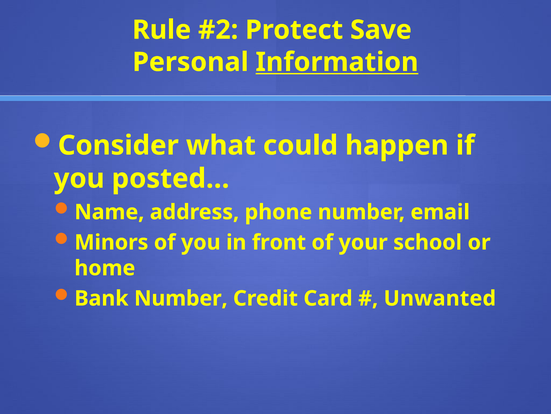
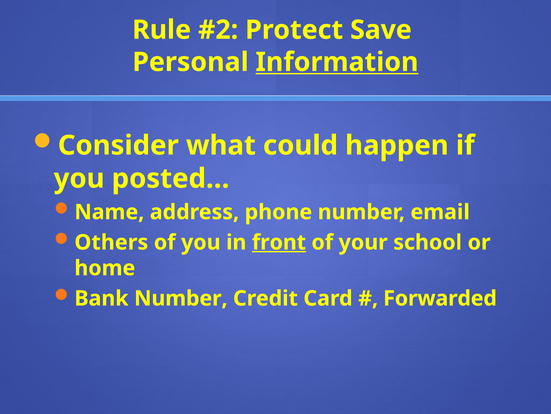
Minors: Minors -> Others (111, 242)
front underline: none -> present (279, 242)
Unwanted: Unwanted -> Forwarded (440, 298)
